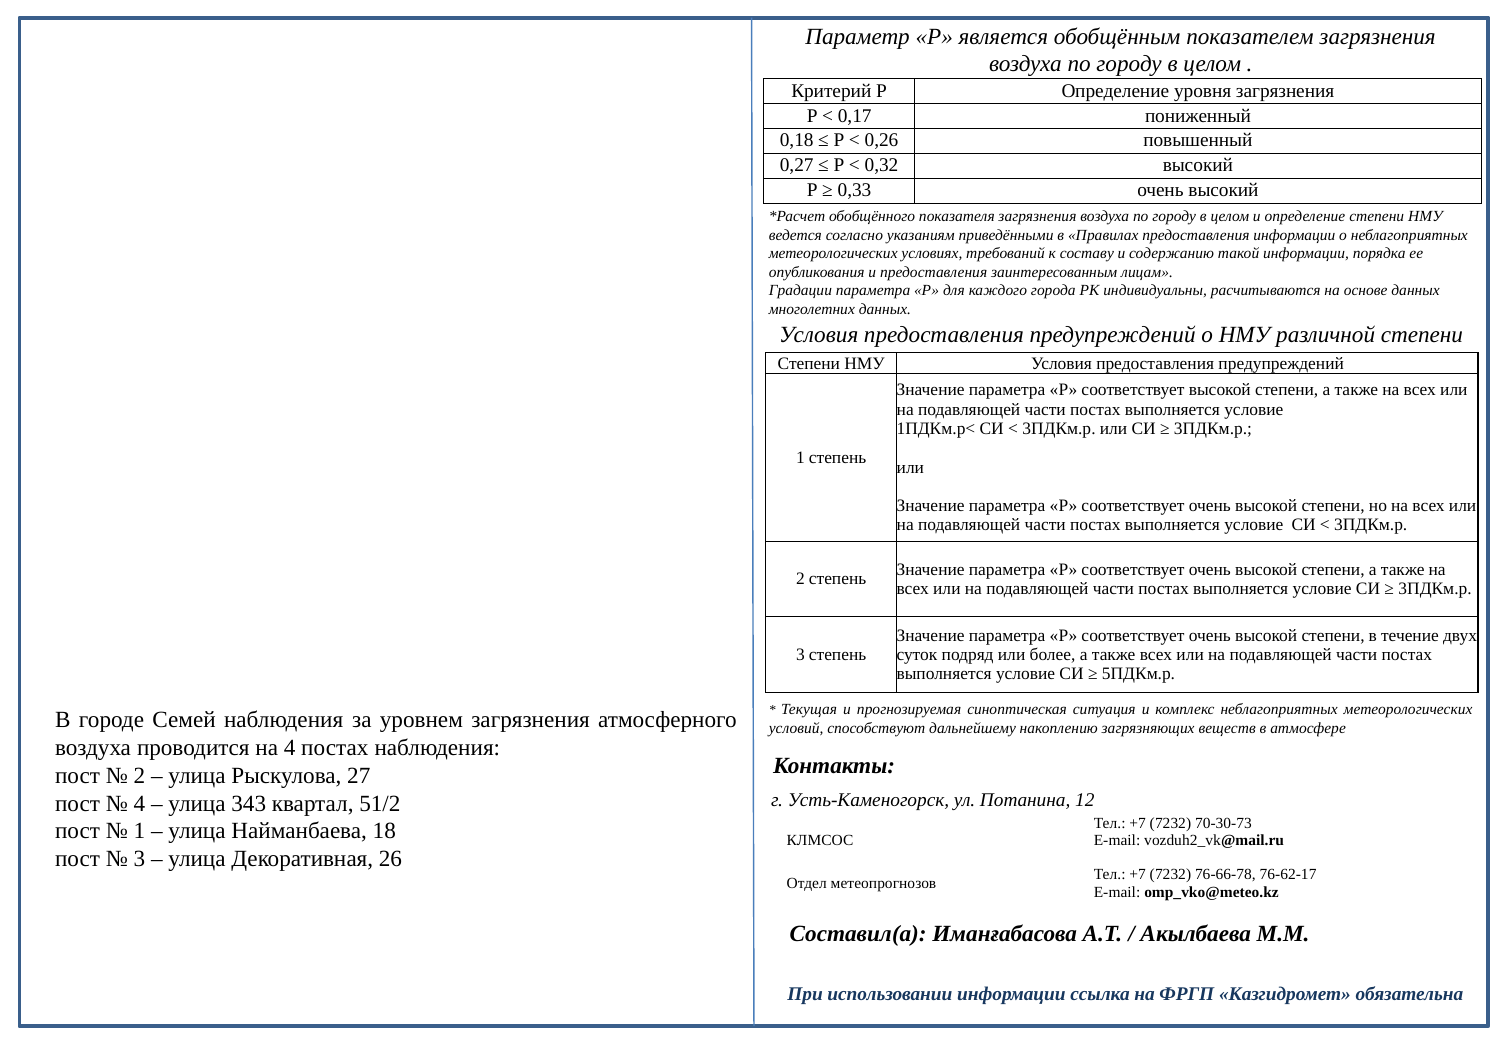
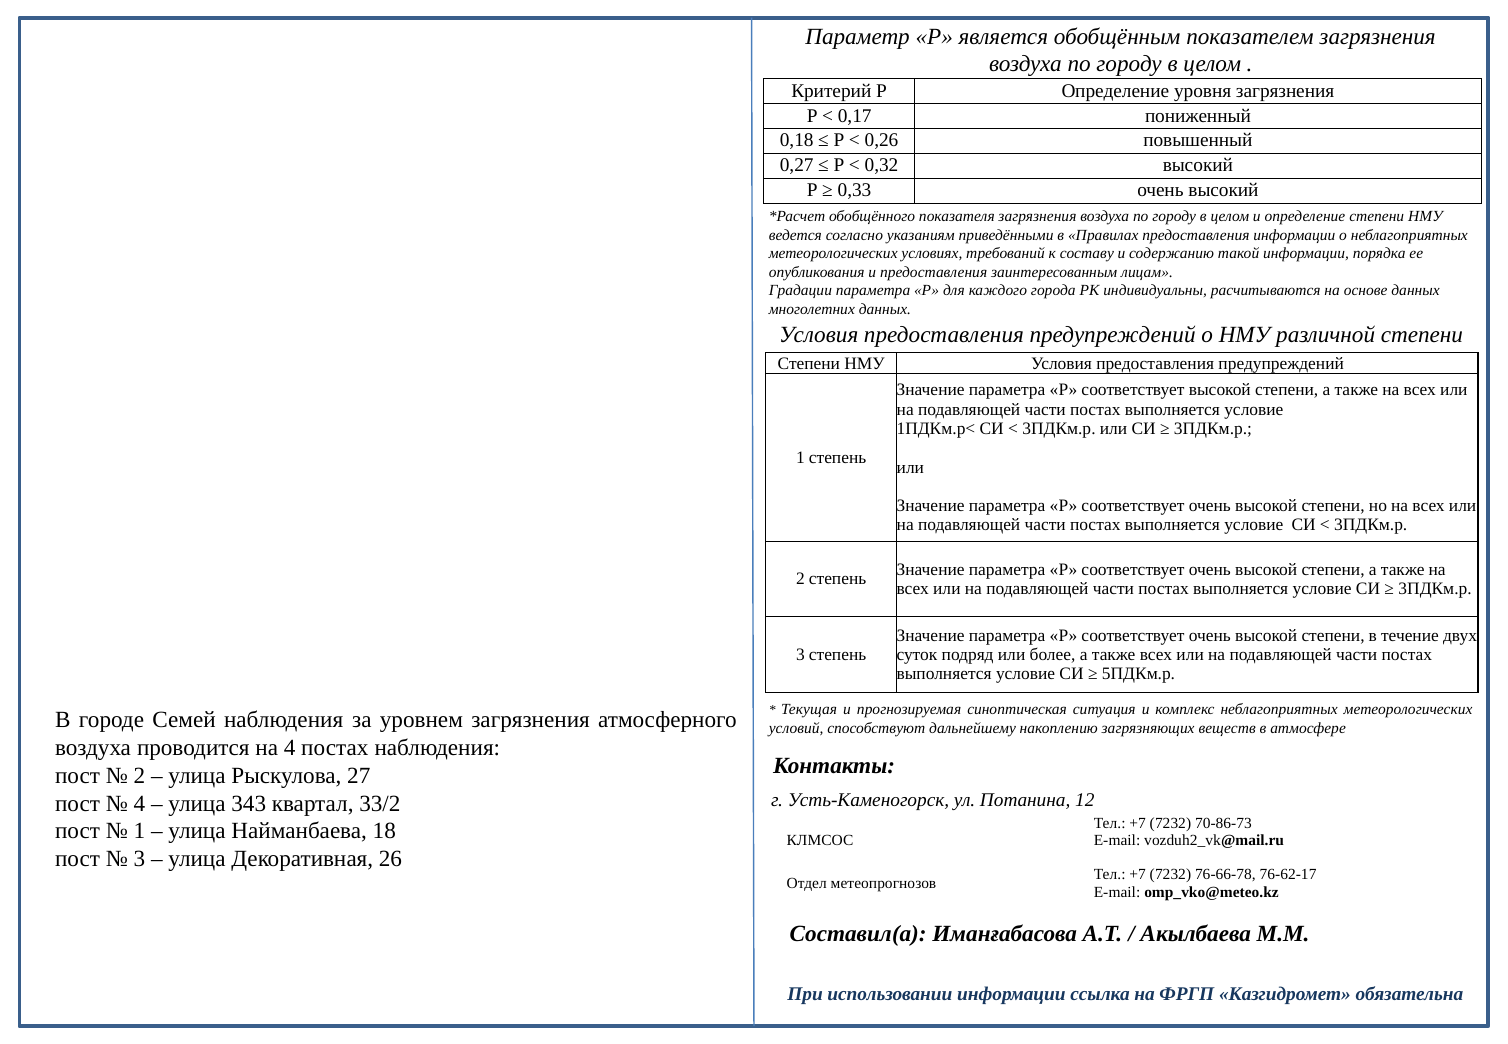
51/2: 51/2 -> 33/2 (380, 803)
70-30-73: 70-30-73 -> 70-86-73 (1223, 824)
